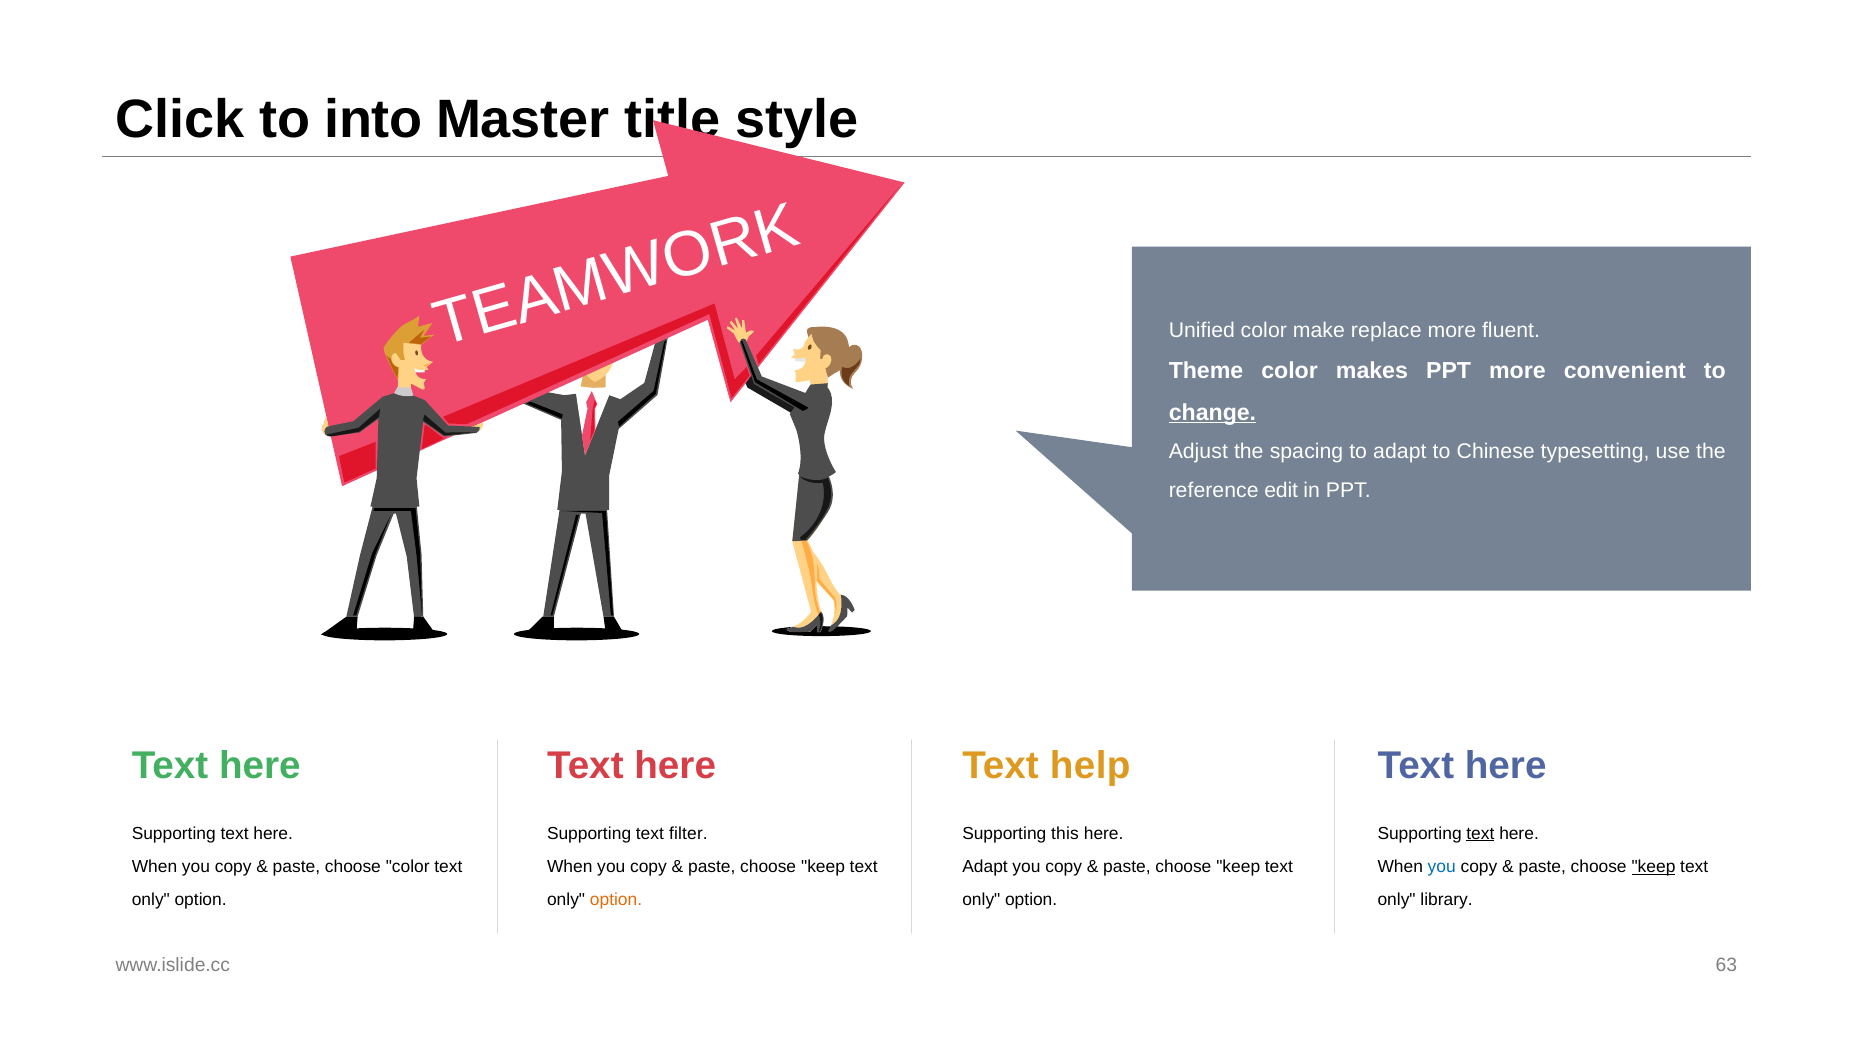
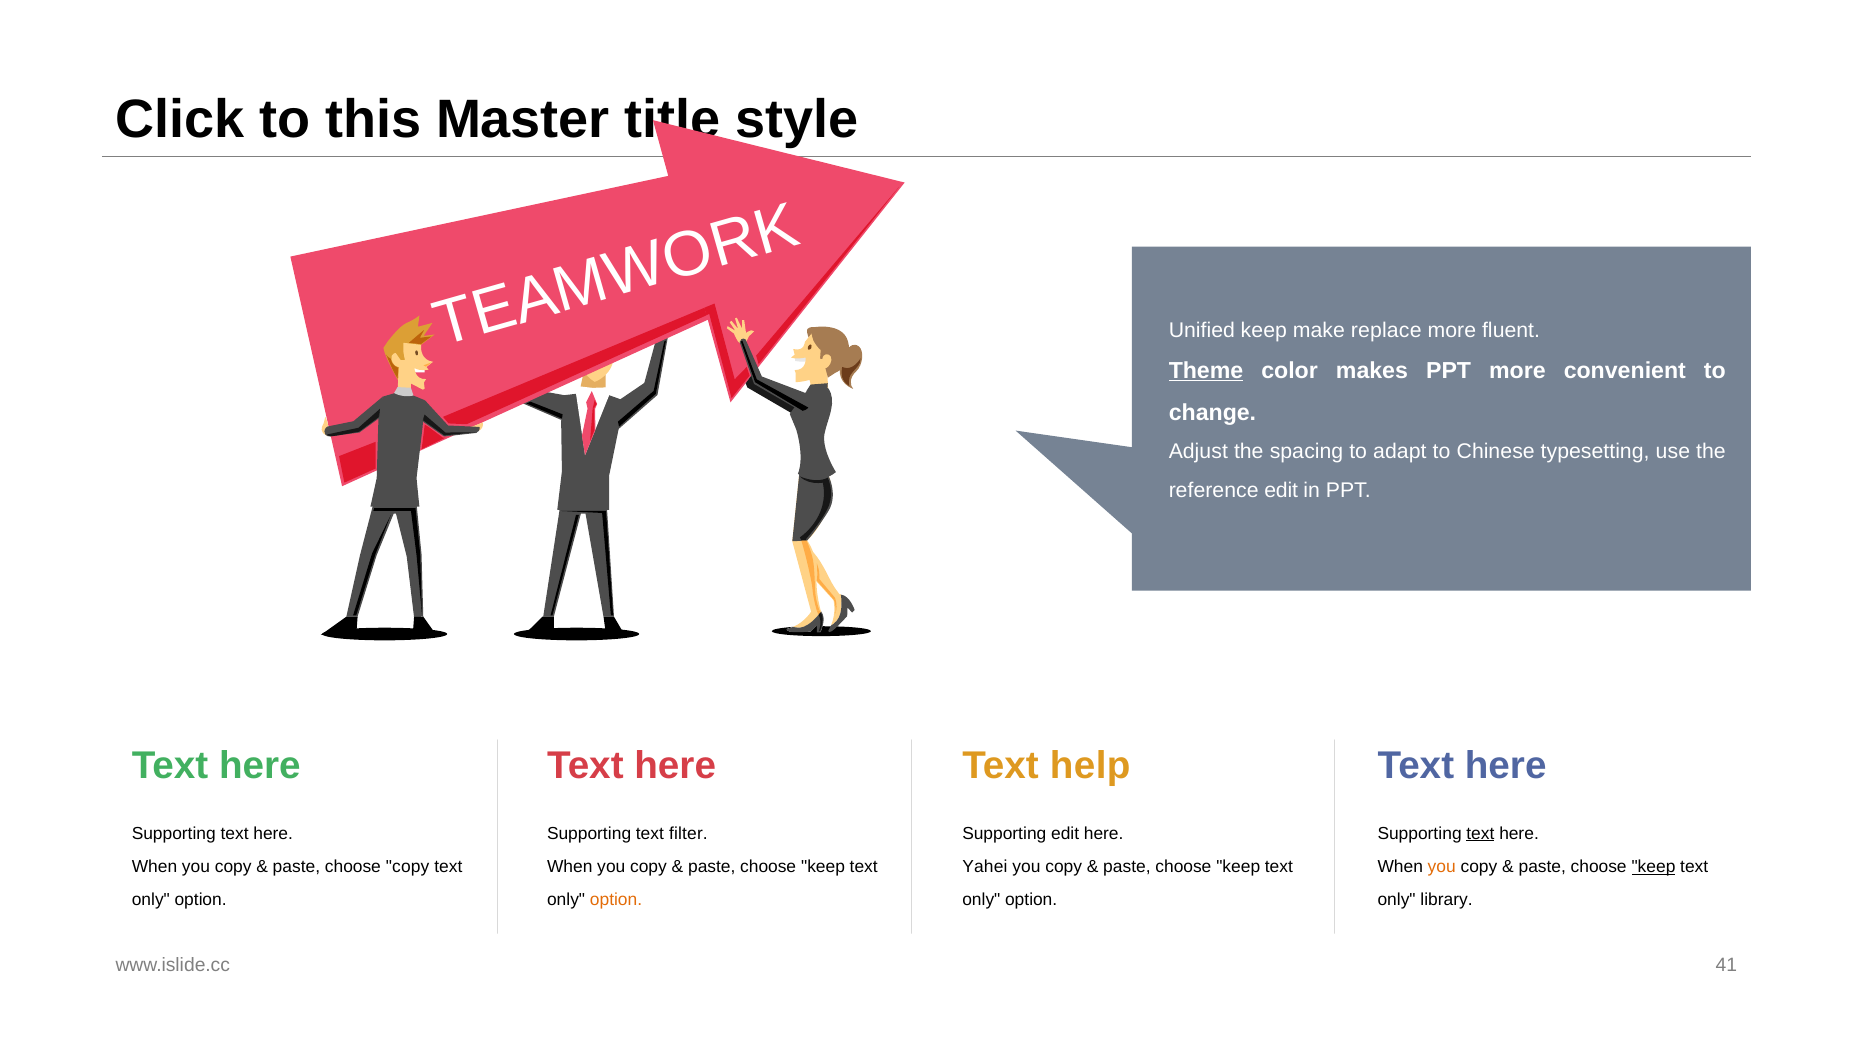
into: into -> this (373, 120)
Unified color: color -> keep (1264, 330)
Theme underline: none -> present (1206, 371)
change underline: present -> none (1212, 413)
Supporting this: this -> edit (1065, 834)
choose color: color -> copy (408, 867)
Adapt: Adapt -> Yahei (985, 867)
you colour: blue -> orange (1442, 867)
63: 63 -> 41 (1726, 965)
